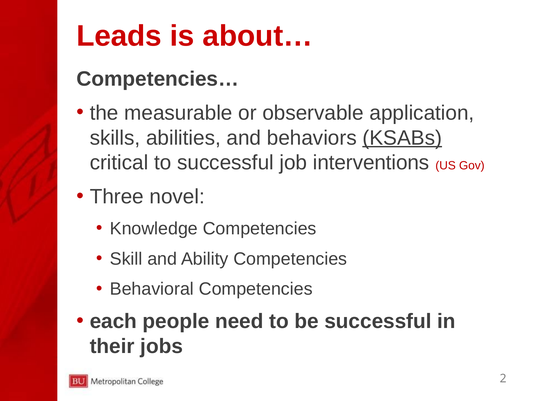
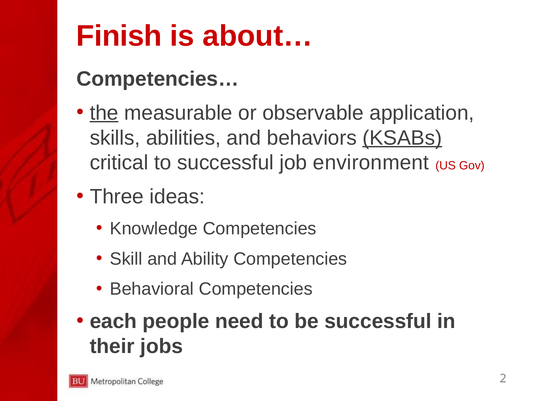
Leads: Leads -> Finish (119, 36)
the underline: none -> present (104, 113)
interventions: interventions -> environment (371, 163)
novel: novel -> ideas (177, 196)
